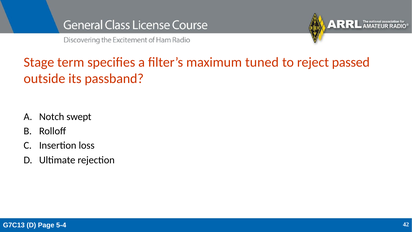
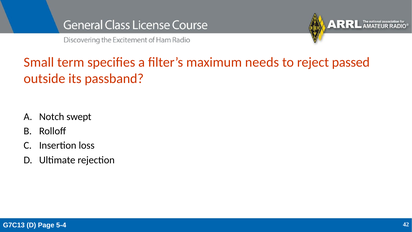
Stage: Stage -> Small (39, 62)
tuned: tuned -> needs (262, 62)
